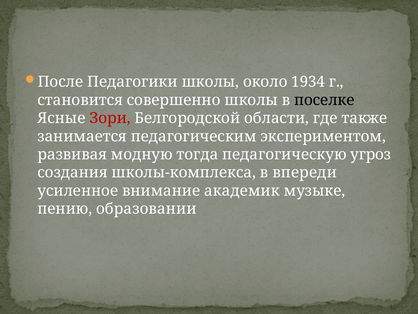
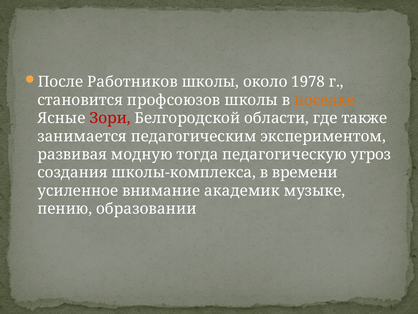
Педагогики: Педагогики -> Работников (132, 82)
1934: 1934 -> 1978 (308, 82)
совершенно: совершенно -> профсоюзов (174, 100)
поселке colour: black -> orange (324, 100)
впереди: впереди -> времени (305, 172)
